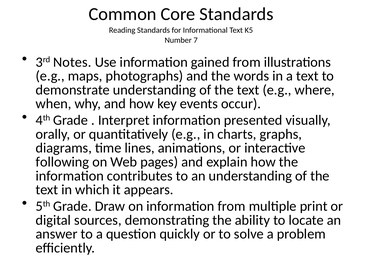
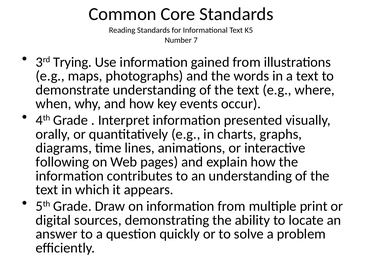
Notes: Notes -> Trying (72, 62)
